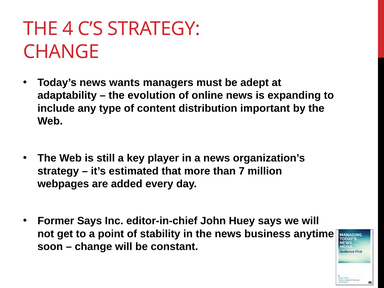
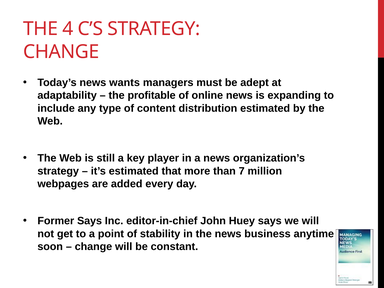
evolution: evolution -> profitable (152, 95)
distribution important: important -> estimated (265, 108)
